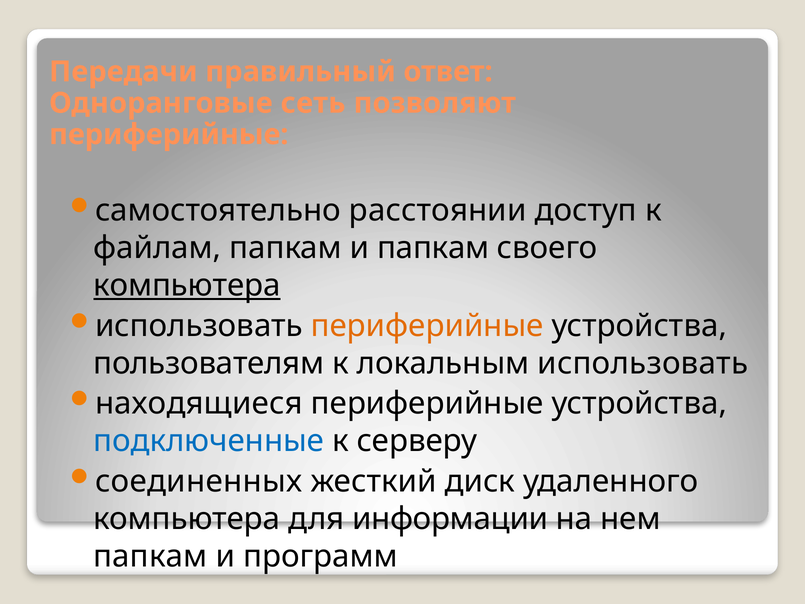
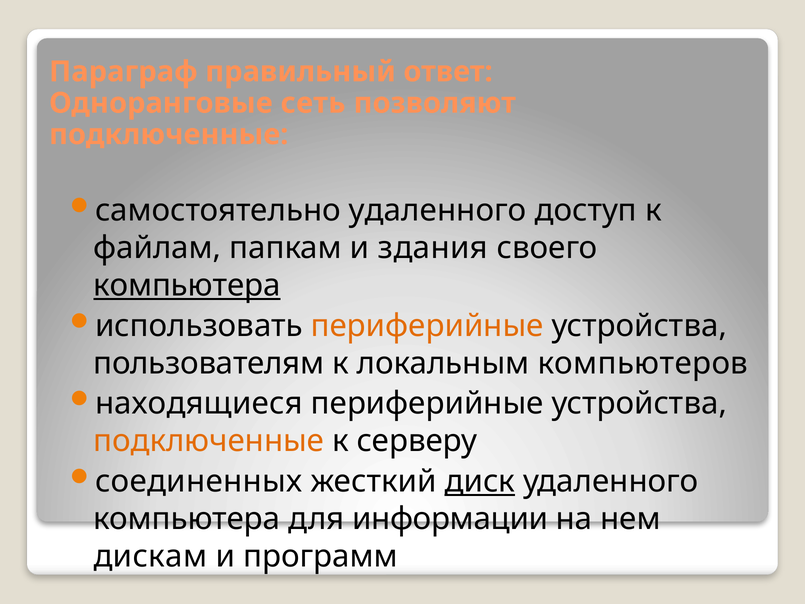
Передачи: Передачи -> Параграф (123, 72)
периферийные: периферийные -> подключенные (169, 134)
самостоятельно расстоянии: расстоянии -> удаленного (438, 210)
и папкам: папкам -> здания (433, 248)
локальным использовать: использовать -> компьютеров (643, 363)
подключенные colour: blue -> orange (209, 441)
диск underline: none -> present (480, 481)
папкам: папкам -> дискам (150, 556)
